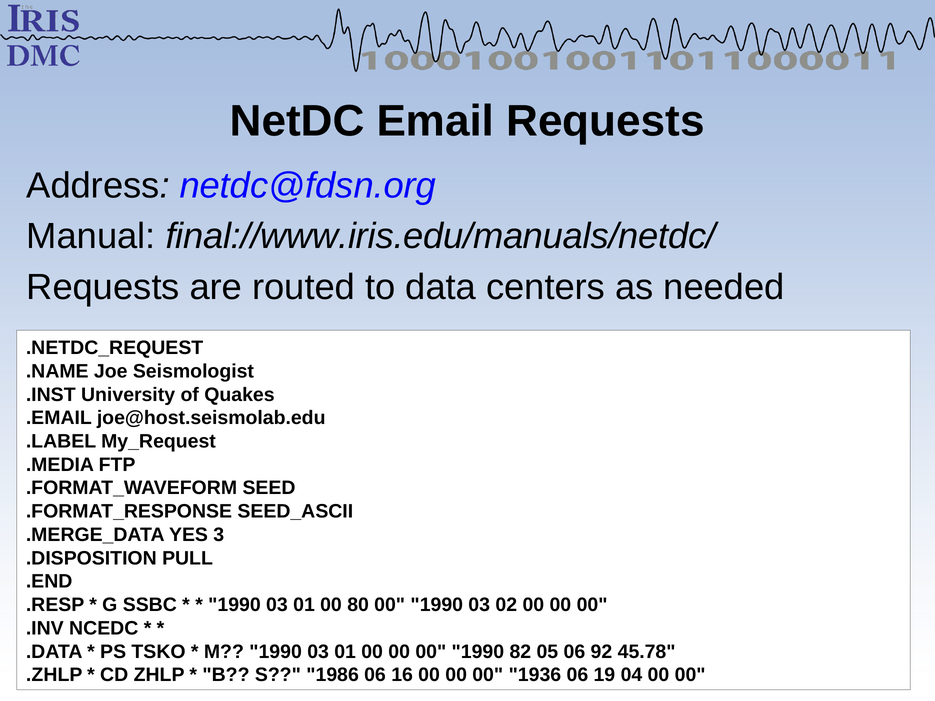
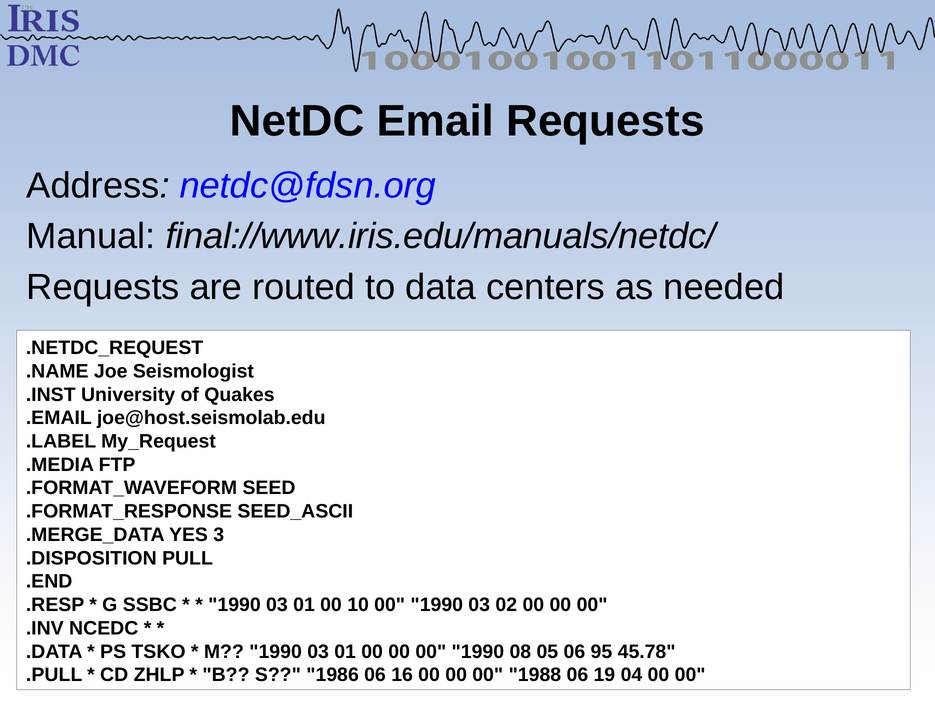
80: 80 -> 10 (358, 605)
82: 82 -> 08 (520, 652)
92: 92 -> 95 (601, 652)
.ZHLP: .ZHLP -> .PULL (54, 675)
1936: 1936 -> 1988 (535, 675)
